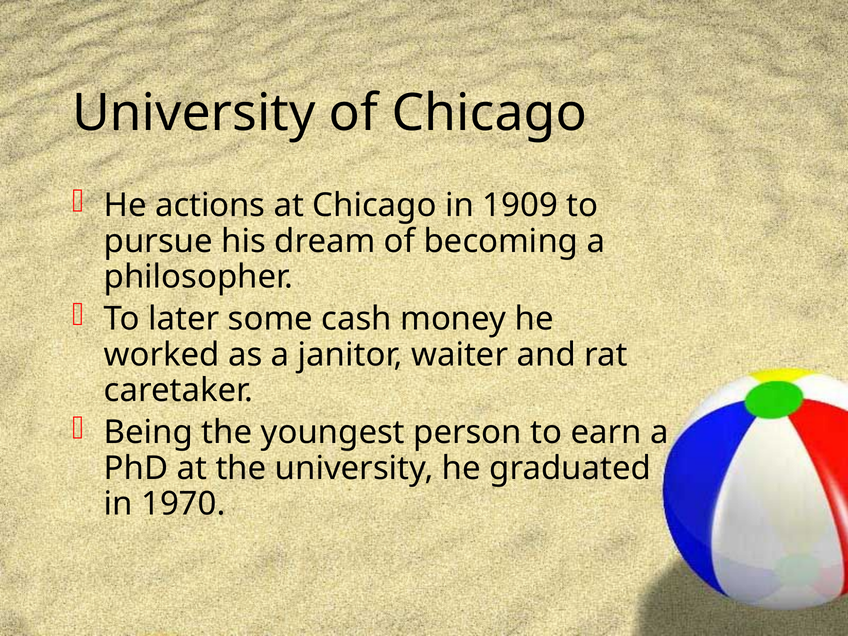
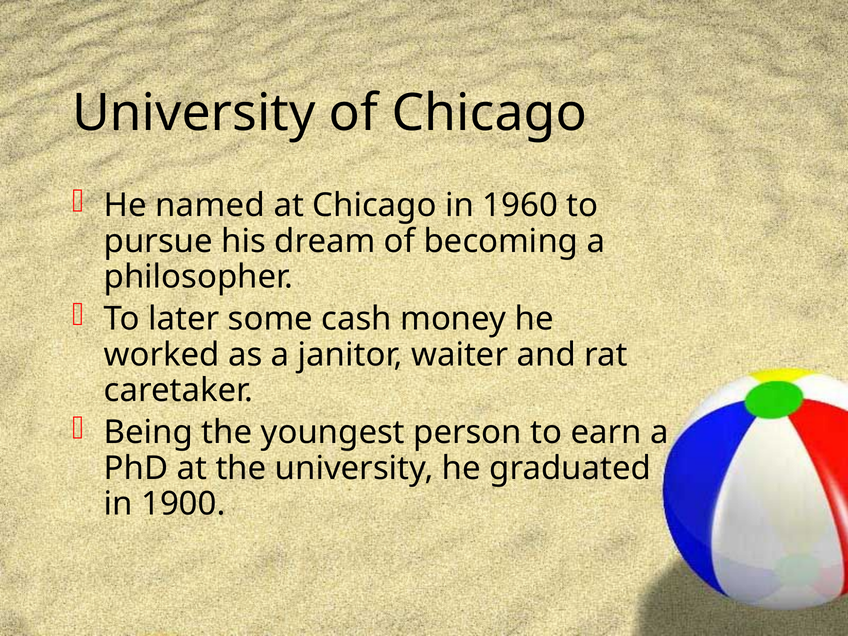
actions: actions -> named (210, 206)
1909: 1909 -> 1960 (520, 206)
1970: 1970 -> 1900 (183, 504)
